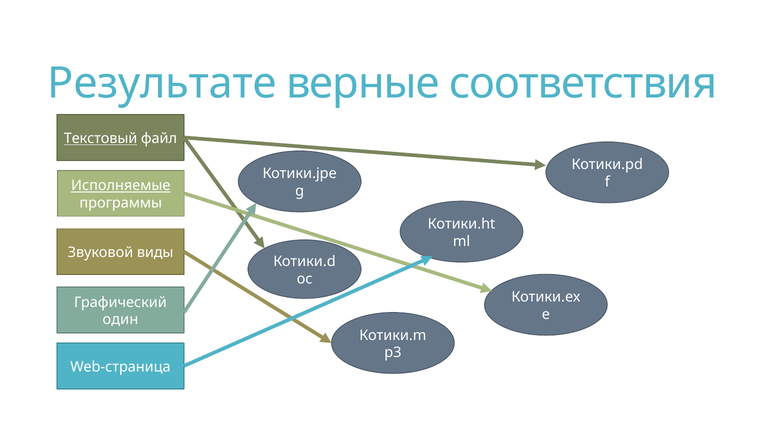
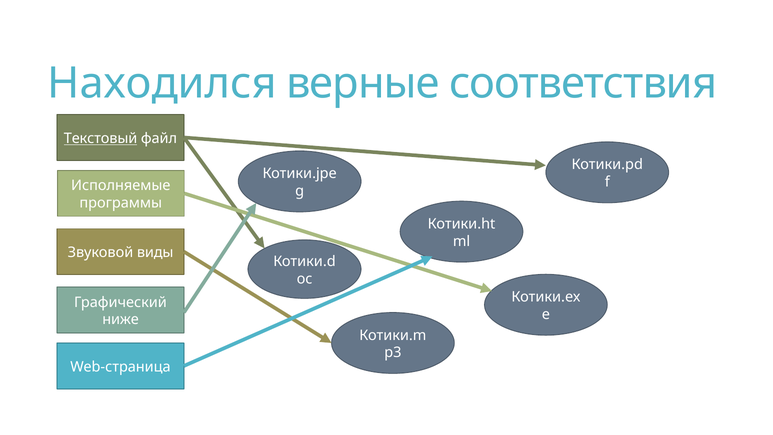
Результате: Результате -> Находился (162, 83)
Исполняемые underline: present -> none (121, 186)
один: один -> ниже (121, 320)
